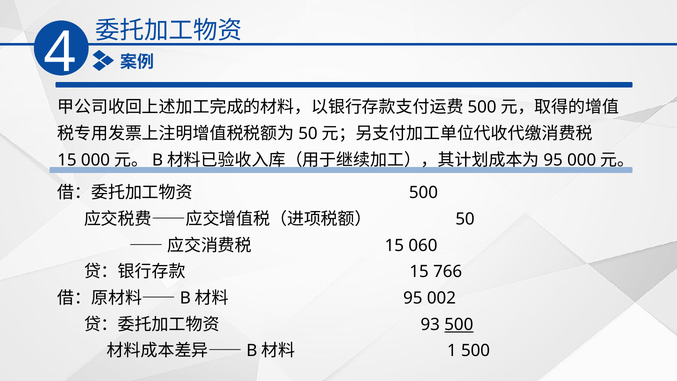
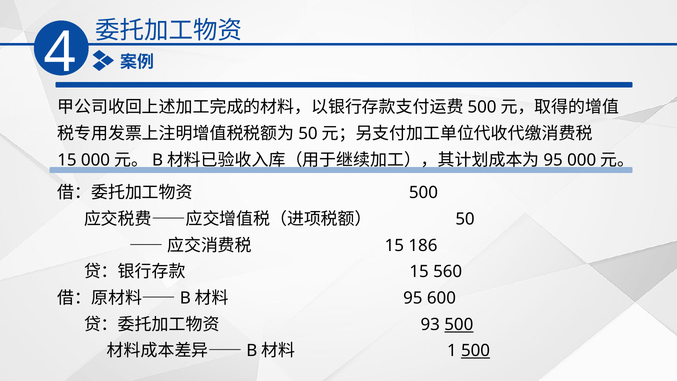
060: 060 -> 186 (423, 245)
766: 766 -> 560 (448, 272)
002: 002 -> 600 (441, 298)
500 underline: none -> present (476, 351)
